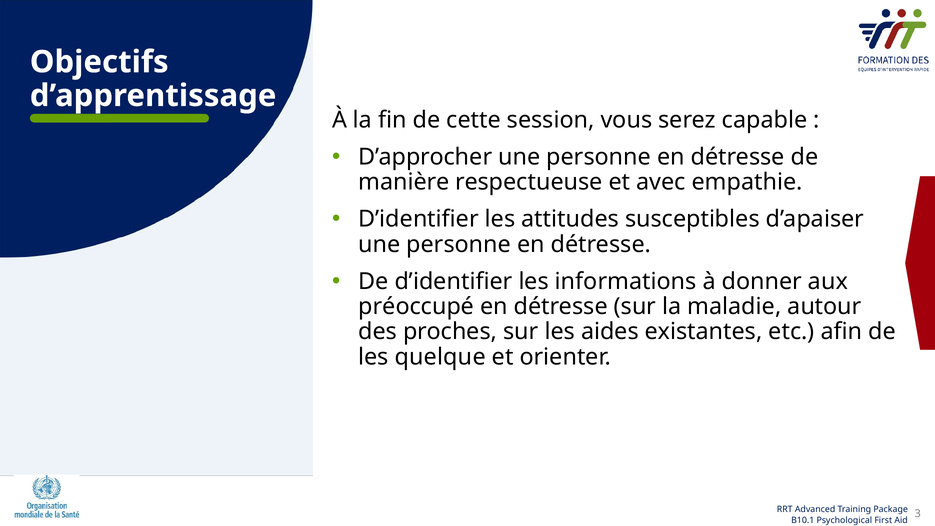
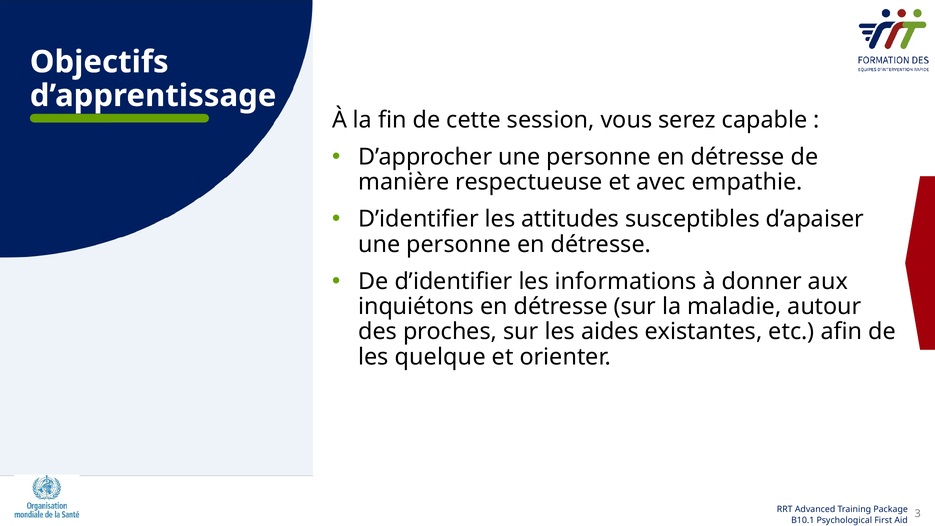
préoccupé: préoccupé -> inquiétons (416, 306)
